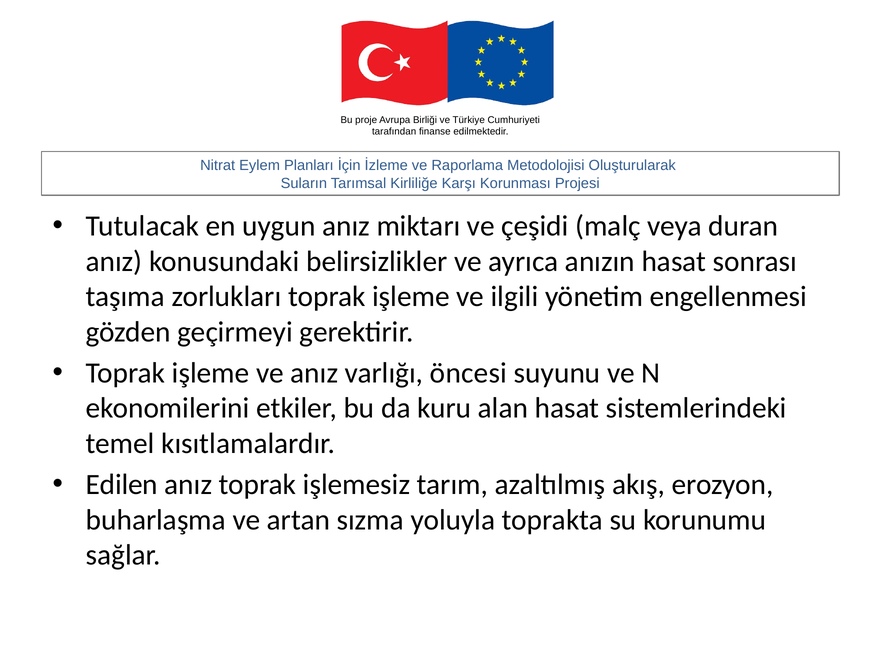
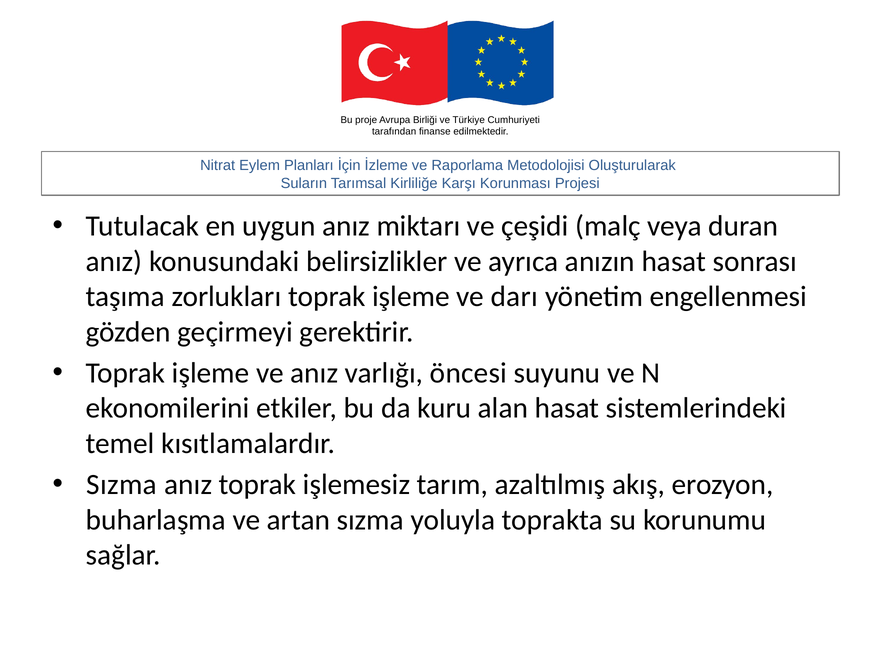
ilgili: ilgili -> darı (514, 297)
Edilen: Edilen -> Sızma (122, 484)
